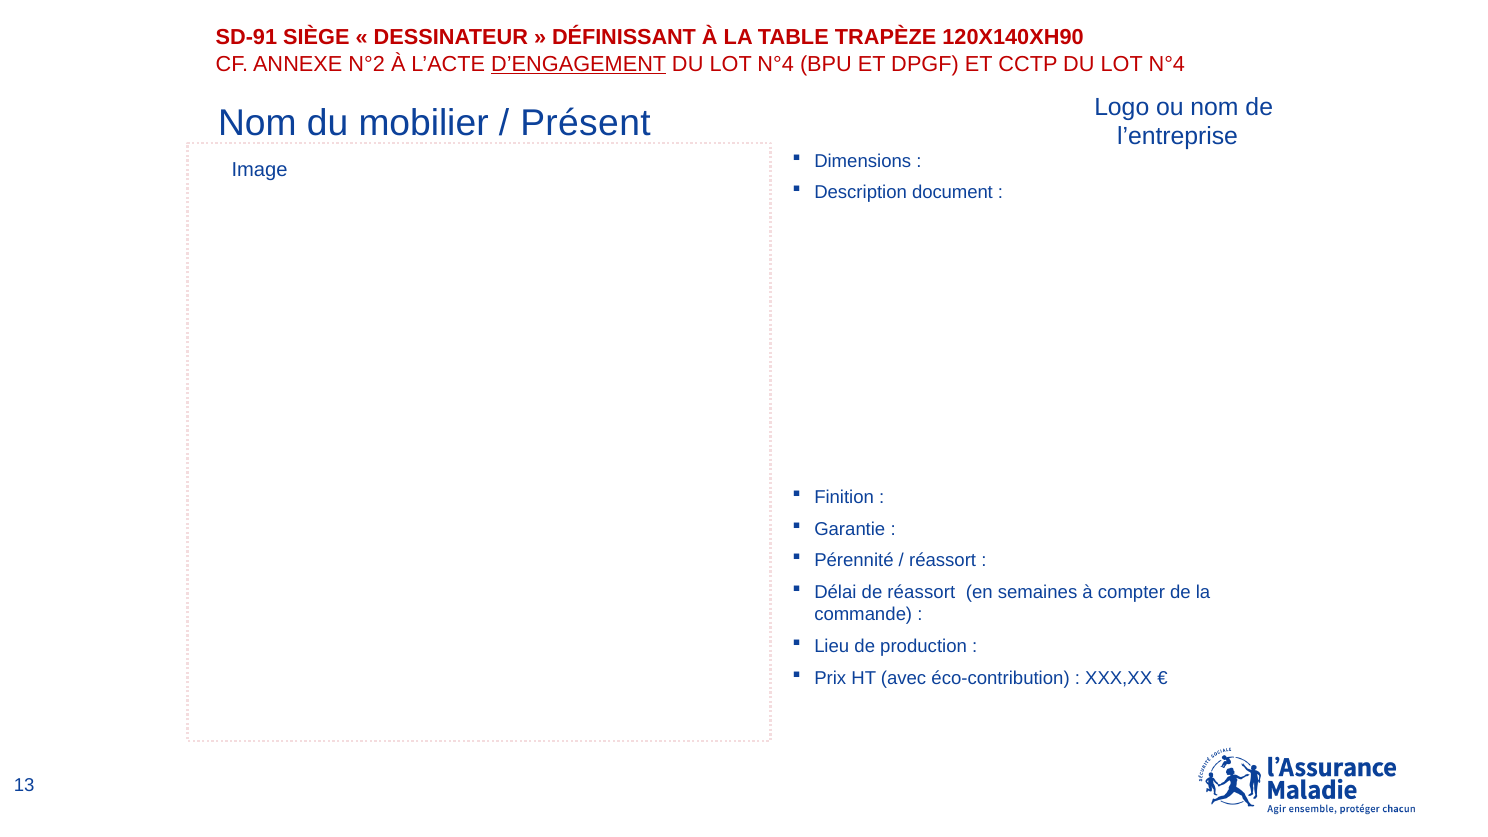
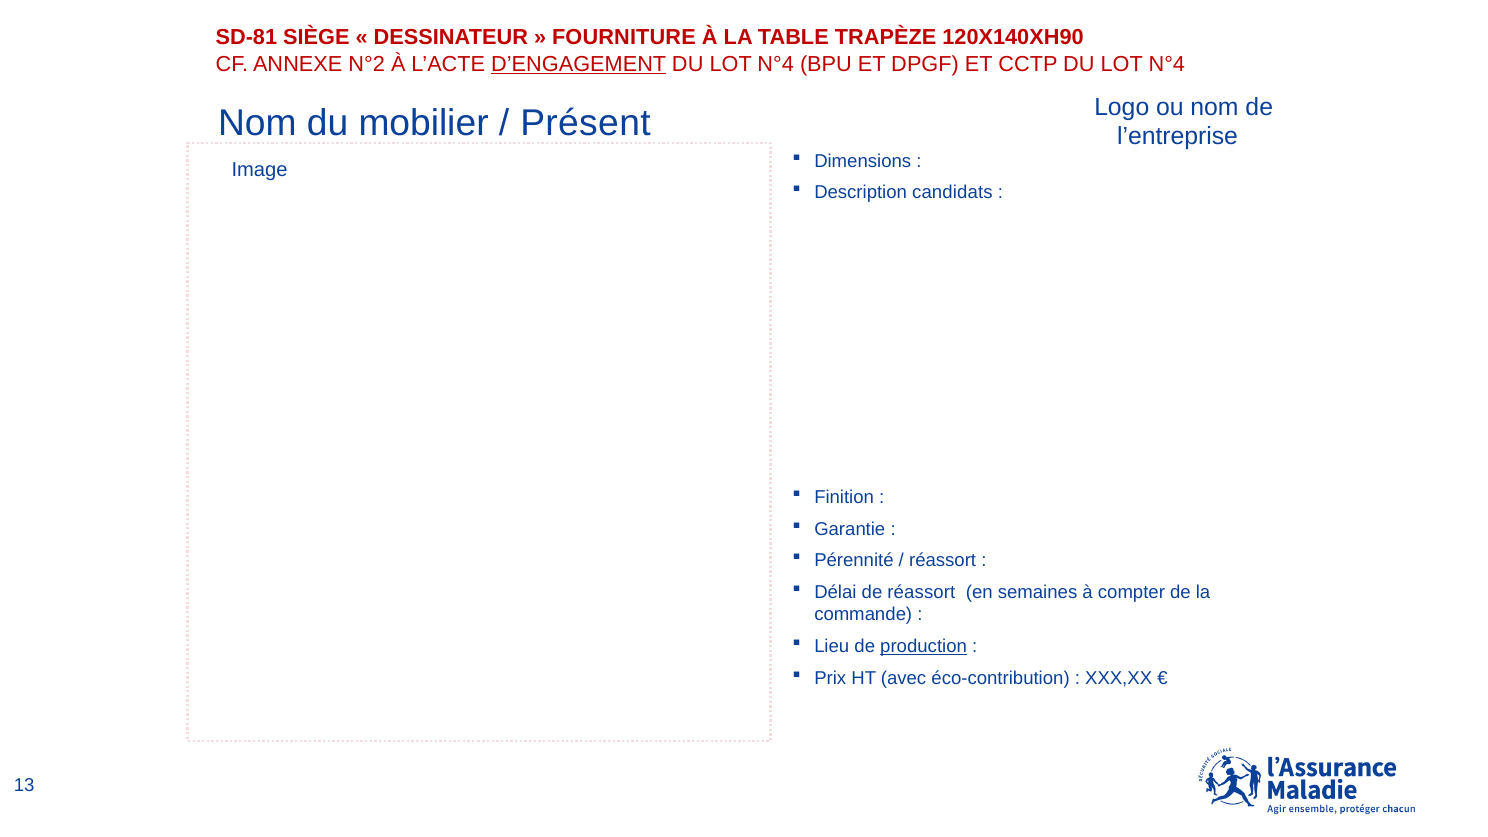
SD-91: SD-91 -> SD-81 (246, 38)
DÉFINISSANT: DÉFINISSANT -> FOURNITURE (624, 38)
document: document -> candidats (952, 193)
production underline: none -> present (924, 646)
